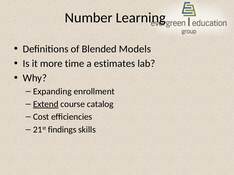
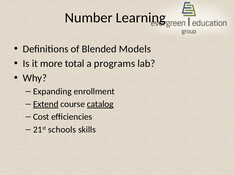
time: time -> total (75, 64)
estimates: estimates -> programs (115, 64)
catalog underline: none -> present (100, 104)
findings: findings -> schools (62, 130)
